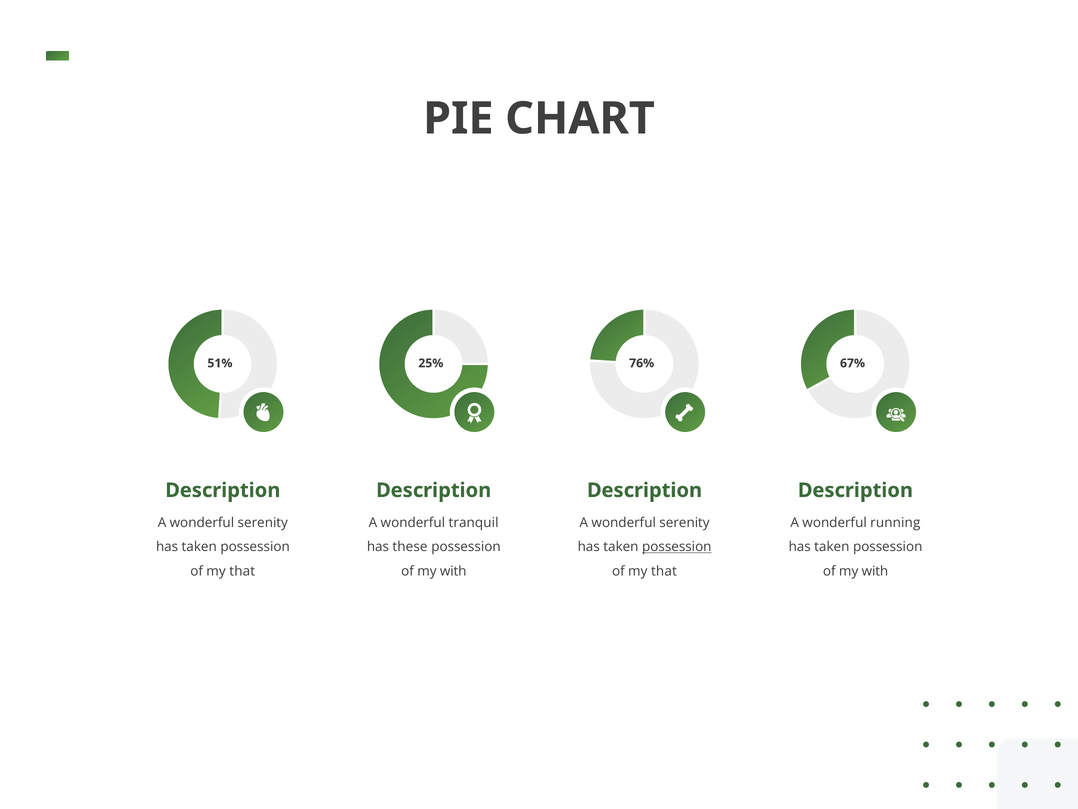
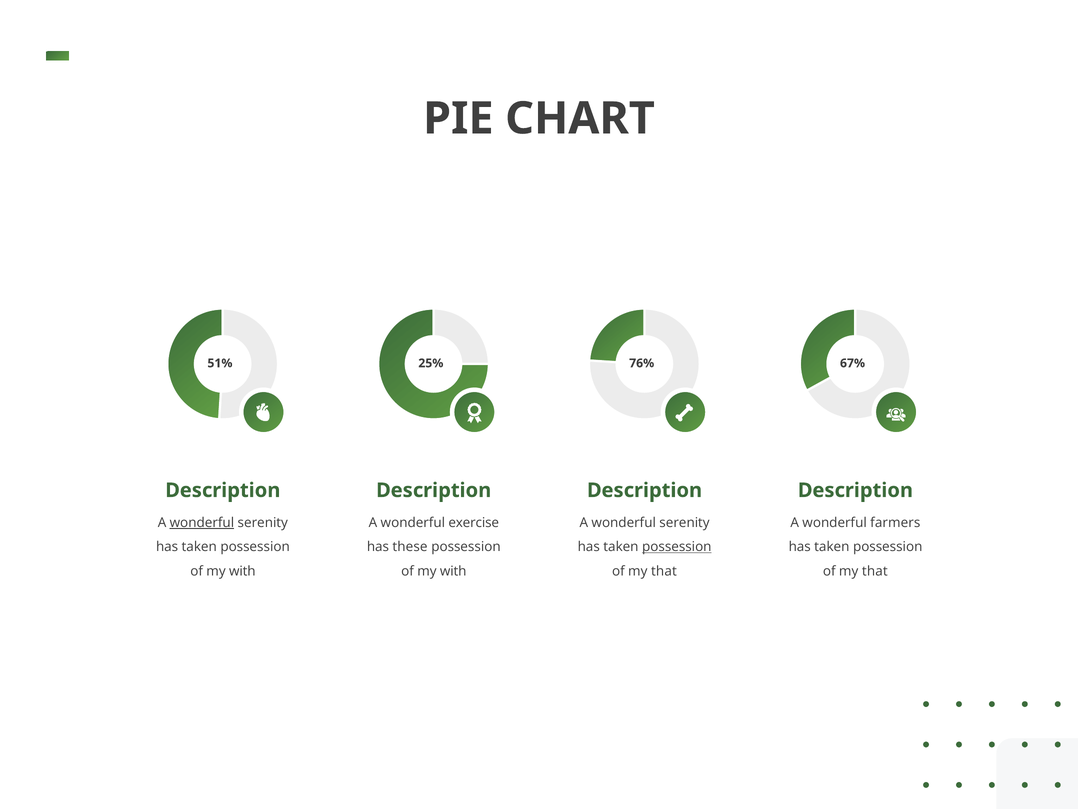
wonderful underline: none -> present (202, 522)
tranquil: tranquil -> exercise (474, 522)
running: running -> farmers (895, 522)
that: that -> with (242, 571)
with: with -> that (875, 571)
